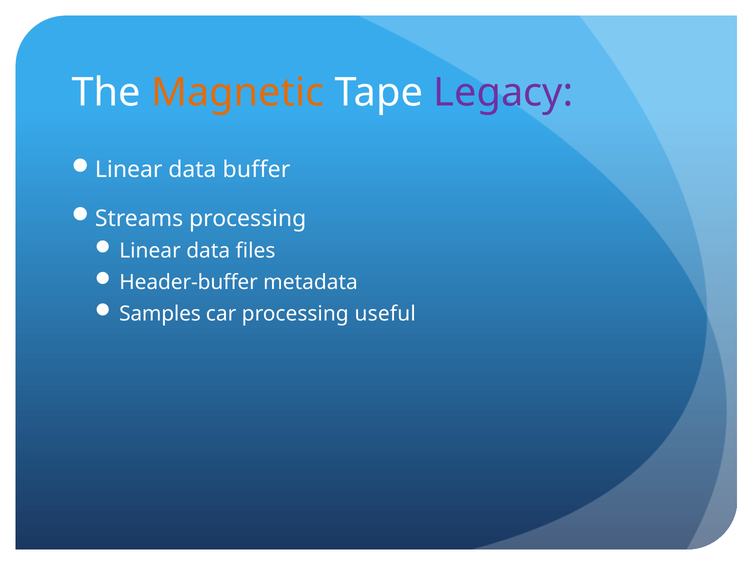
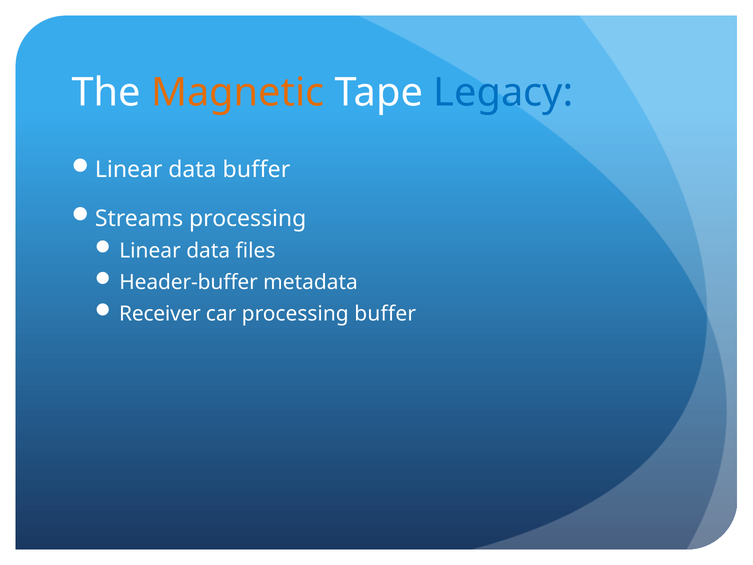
Legacy colour: purple -> blue (503, 93)
Samples: Samples -> Receiver (160, 314)
processing useful: useful -> buffer (385, 314)
